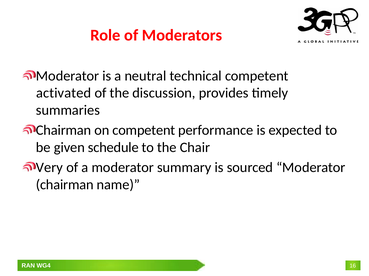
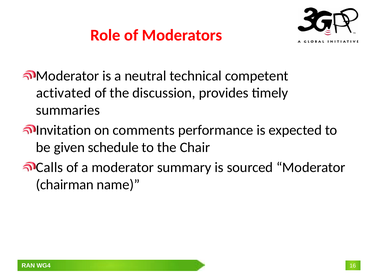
Chairman: Chairman -> Invitation (64, 131)
on competent: competent -> comments (144, 131)
Very: Very -> Calls (49, 168)
